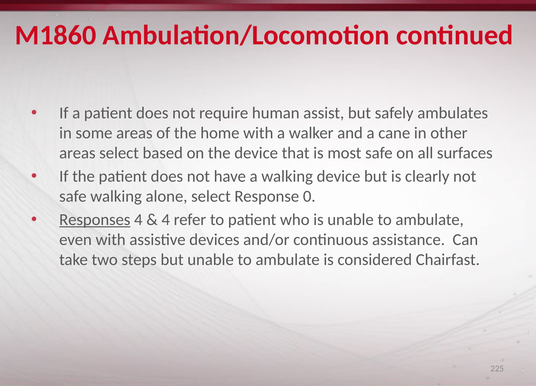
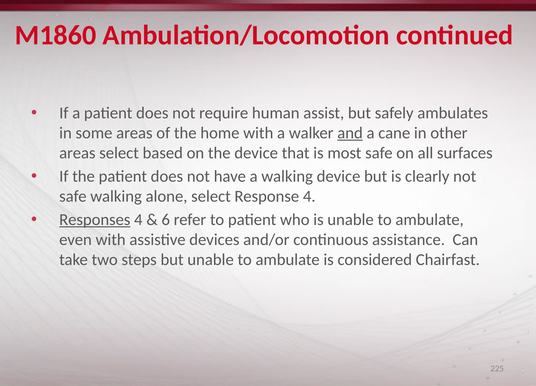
and underline: none -> present (350, 133)
Response 0: 0 -> 4 (309, 196)
4: 4 -> 6 (166, 220)
